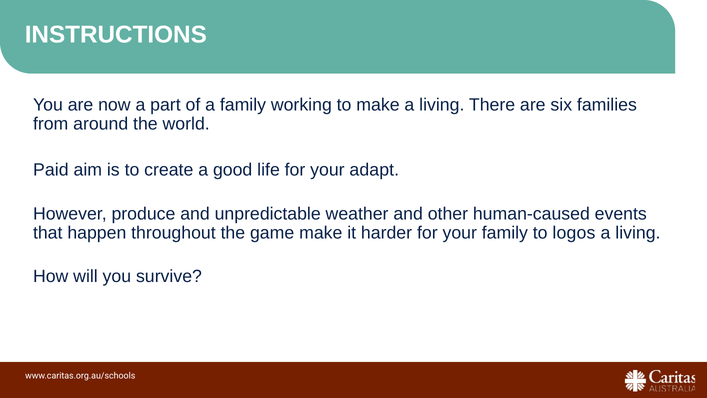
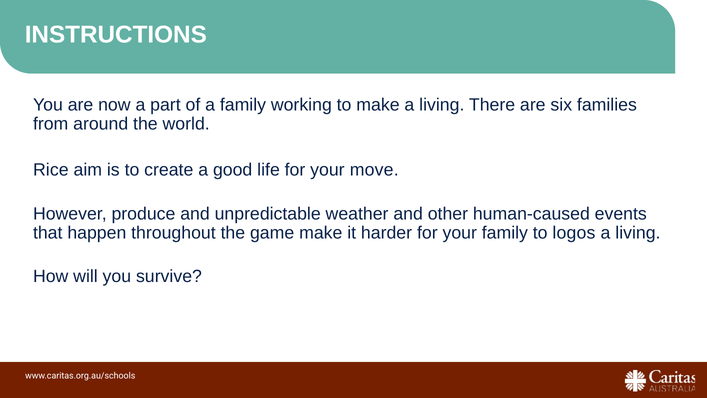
Paid: Paid -> Rice (51, 170)
adapt: adapt -> move (374, 170)
